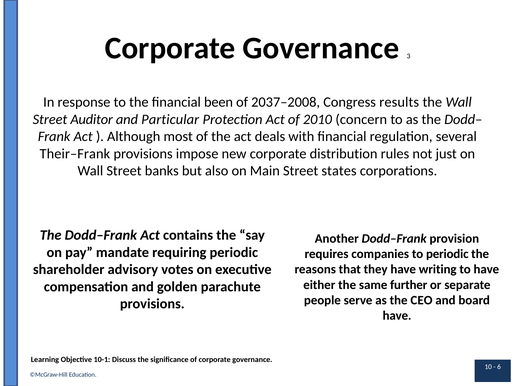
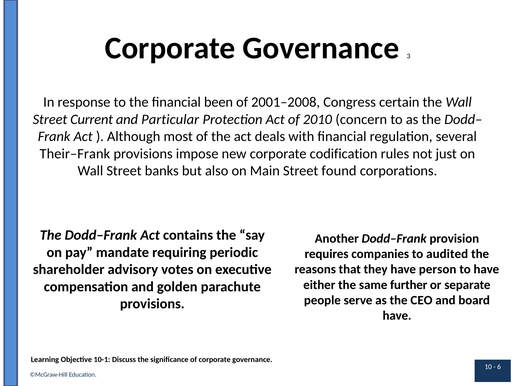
2037–2008: 2037–2008 -> 2001–2008 (286, 102)
results: results -> certain (399, 102)
Auditor: Auditor -> Current (92, 119)
distribution: distribution -> codification (344, 154)
states: states -> found (339, 171)
to periodic: periodic -> audited (447, 254)
writing: writing -> person (438, 270)
